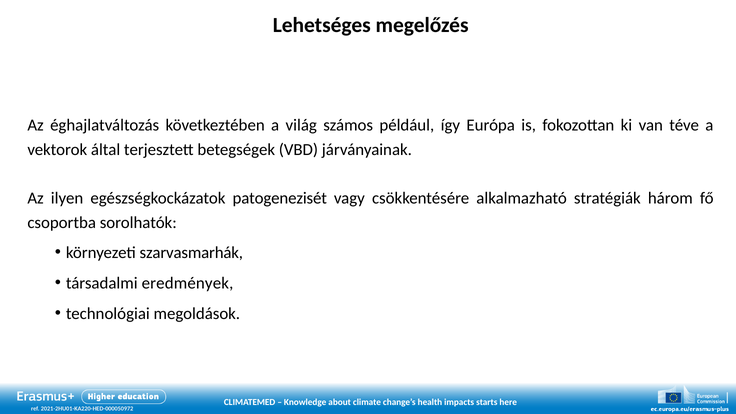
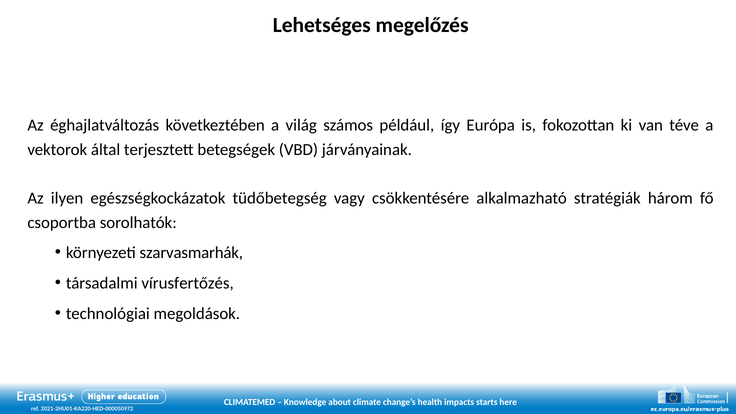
patogenezisét: patogenezisét -> tüdőbetegség (280, 198)
eredmények: eredmények -> vírusfertőzés (188, 283)
